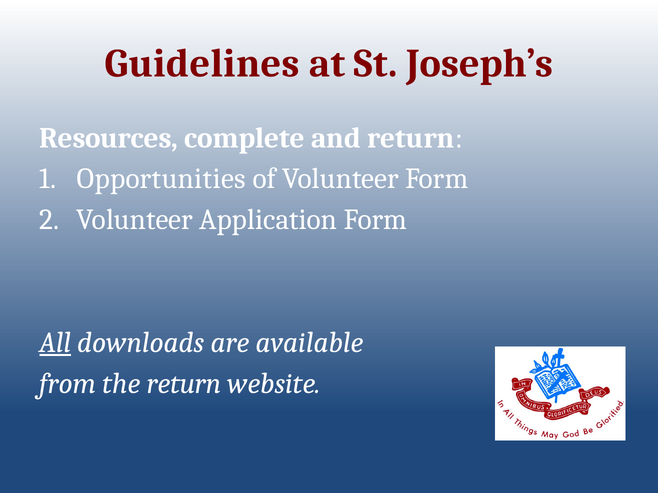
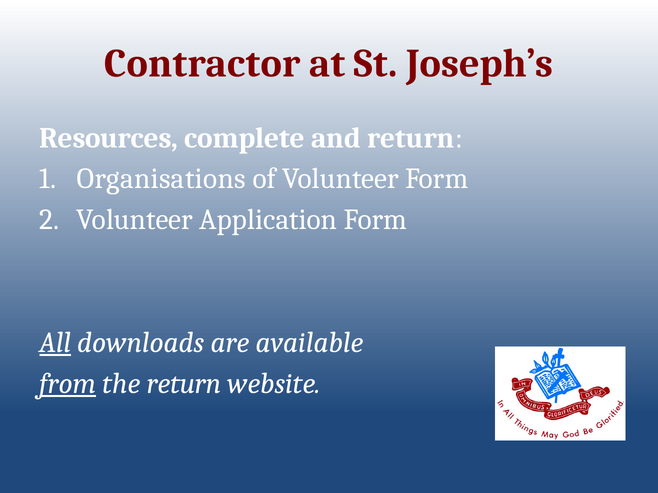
Guidelines: Guidelines -> Contractor (202, 64)
Opportunities: Opportunities -> Organisations (161, 179)
from underline: none -> present (68, 384)
